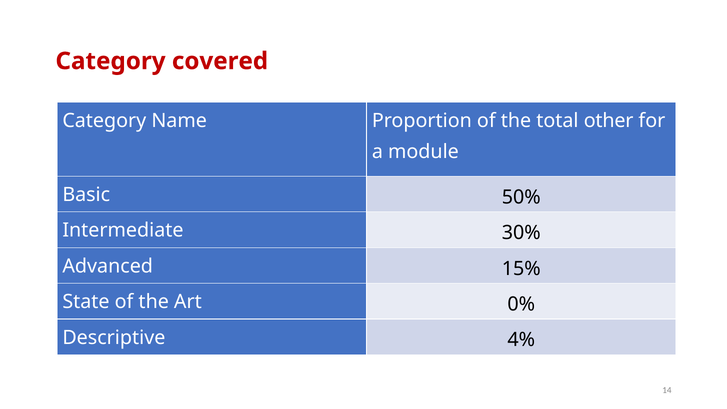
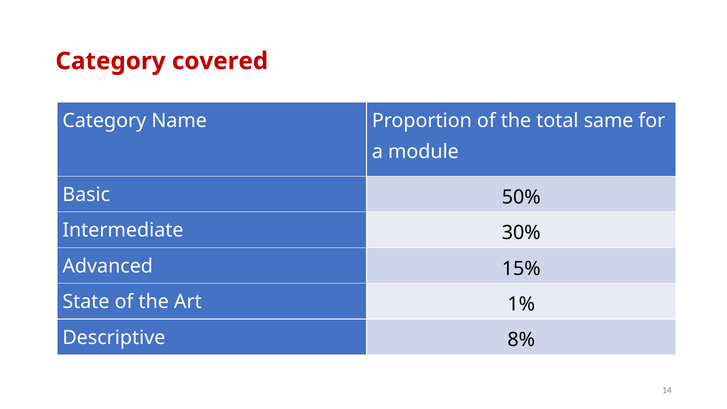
other: other -> same (609, 121)
0%: 0% -> 1% (521, 304)
4%: 4% -> 8% (521, 340)
